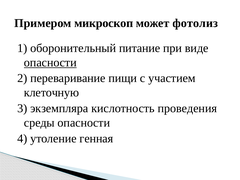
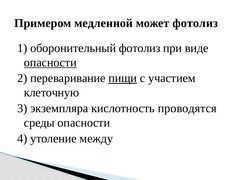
микроскоп: микроскоп -> медленной (104, 23)
оборонительный питание: питание -> фотолиз (140, 48)
пищи underline: none -> present (123, 78)
проведения: проведения -> проводятся (187, 108)
генная: генная -> между (96, 138)
